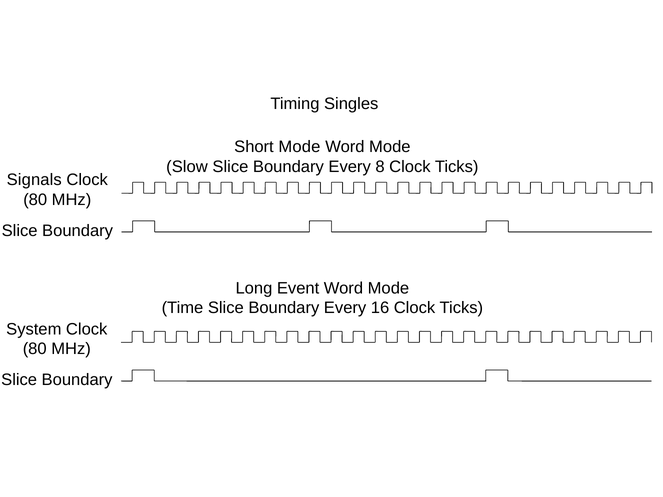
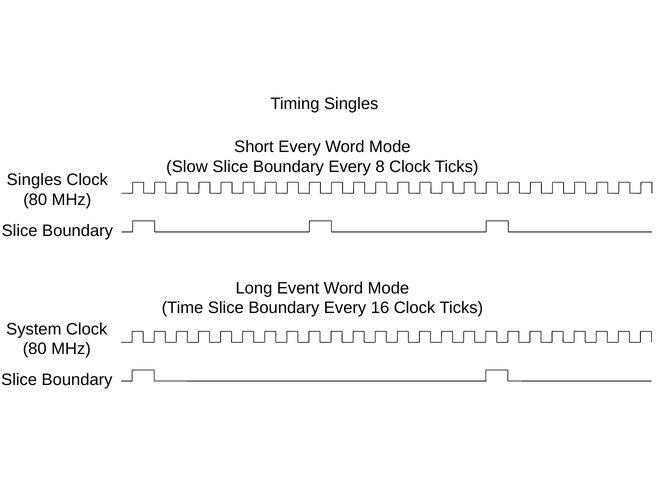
Short Mode: Mode -> Every (300, 147)
Signals: Signals -> Singles (34, 180)
